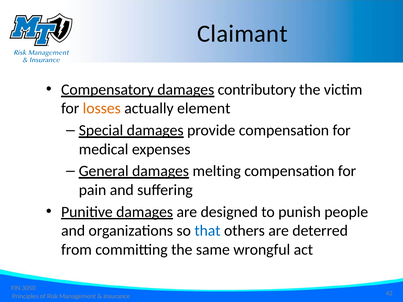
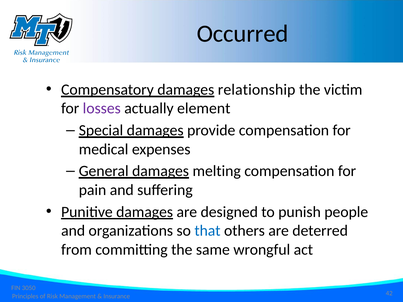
Claimant: Claimant -> Occurred (243, 34)
contributory: contributory -> relationship (257, 90)
losses colour: orange -> purple (102, 109)
